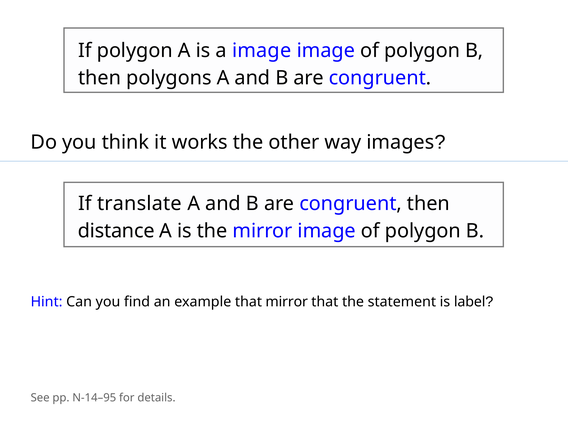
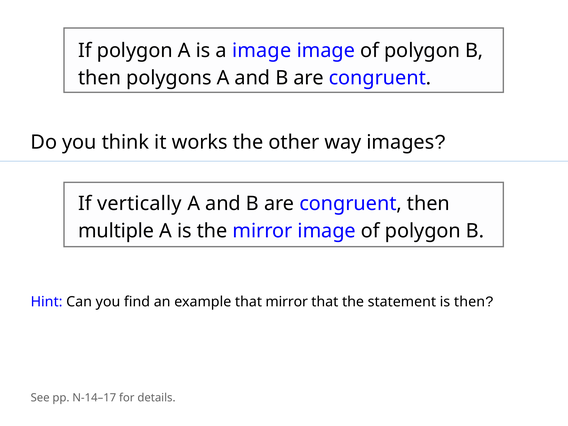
translate: translate -> vertically (139, 204)
distance: distance -> multiple (116, 231)
is label: label -> then (470, 302)
N-14–95: N-14–95 -> N-14–17 (94, 398)
